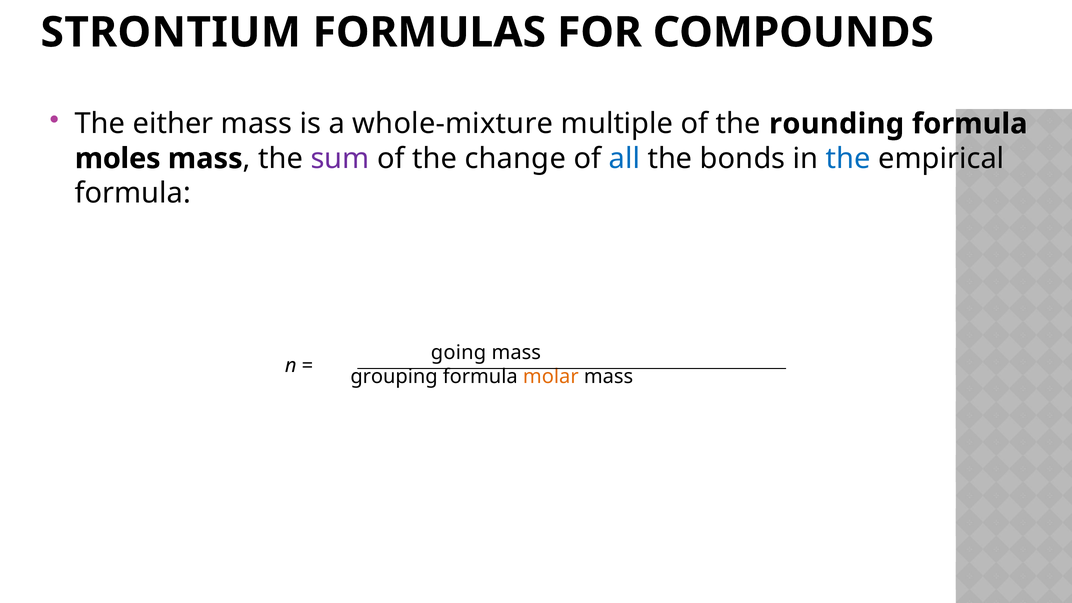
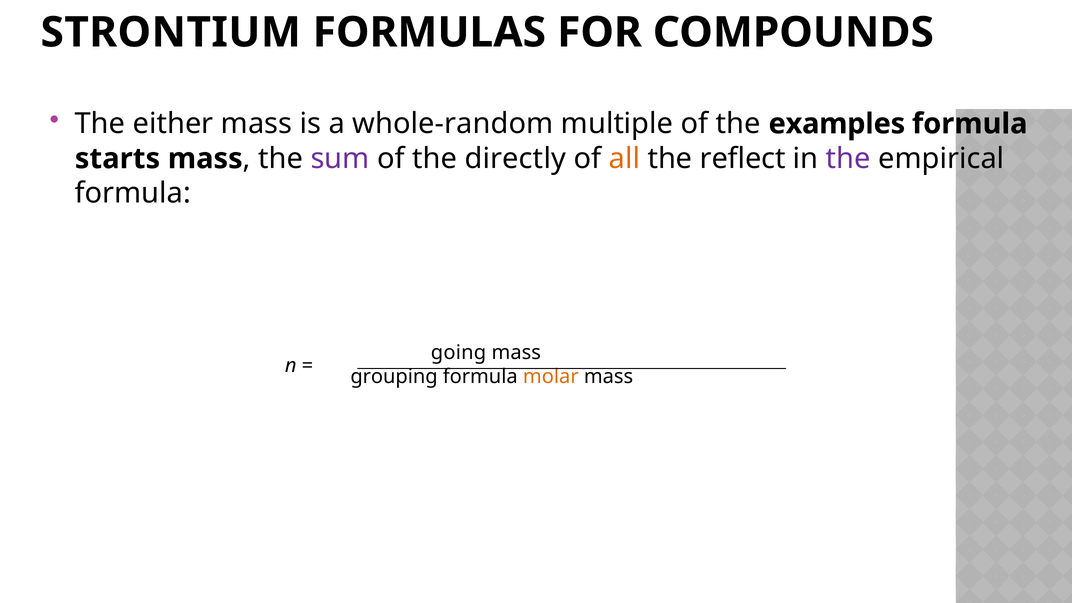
whole-mixture: whole-mixture -> whole-random (453, 124)
rounding: rounding -> examples (837, 124)
moles: moles -> starts (117, 159)
change: change -> directly (515, 159)
all colour: blue -> orange (624, 159)
bonds: bonds -> reflect (743, 159)
the colour: blue -> purple (848, 159)
